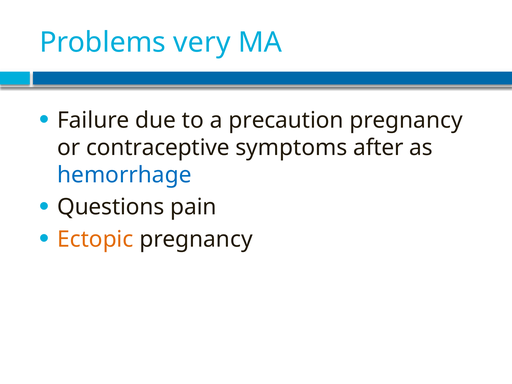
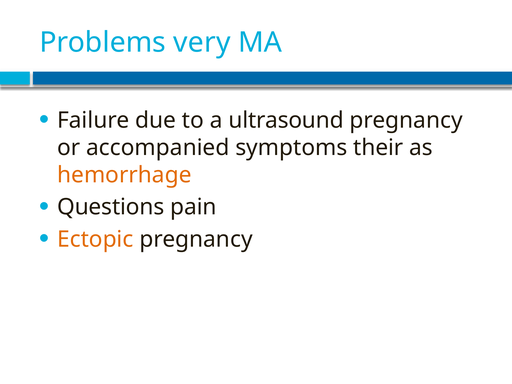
precaution: precaution -> ultrasound (286, 120)
contraceptive: contraceptive -> accompanied (158, 148)
after: after -> their (378, 148)
hemorrhage colour: blue -> orange (124, 175)
